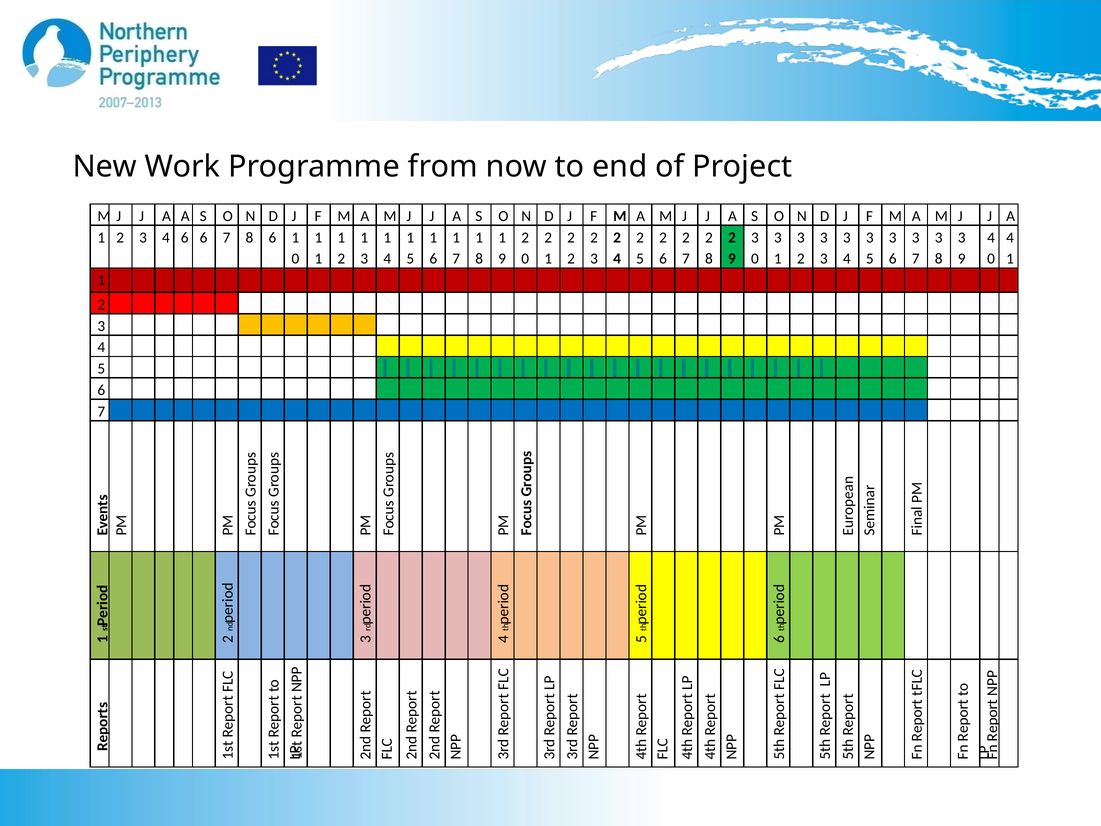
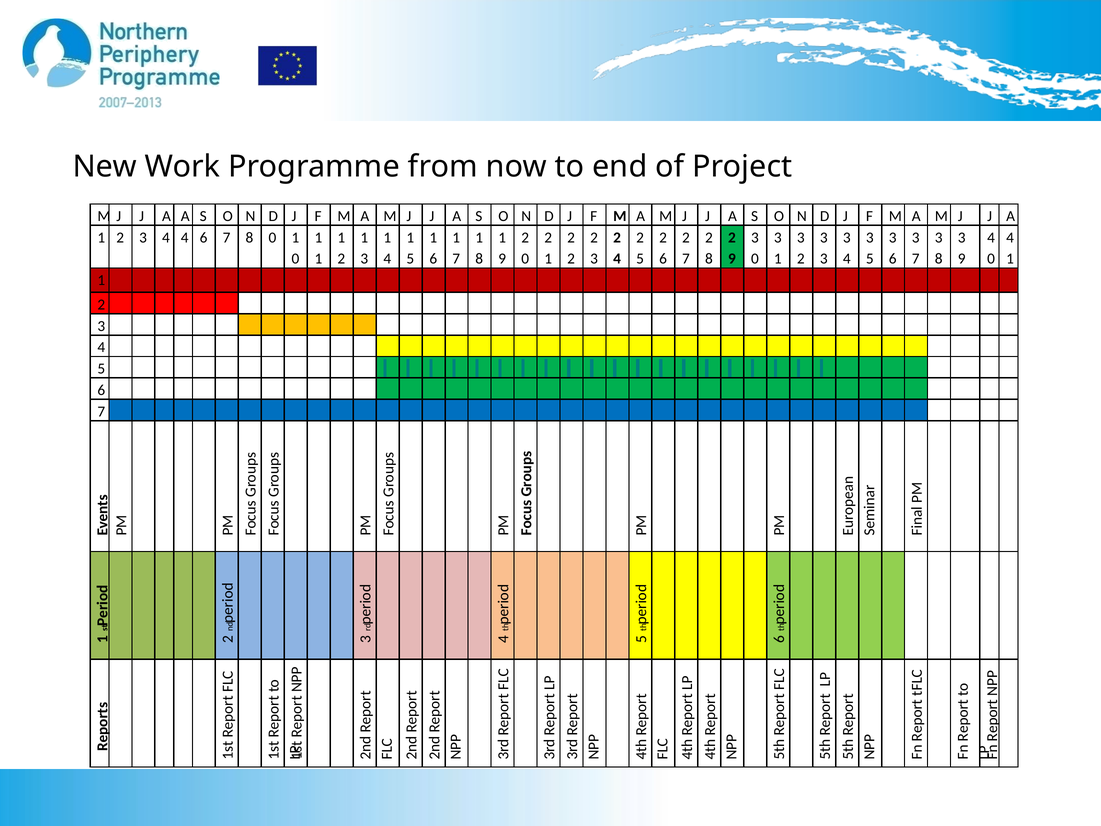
4 6: 6 -> 4 (185, 237)
8 6: 6 -> 0 (272, 237)
